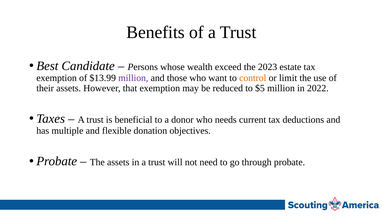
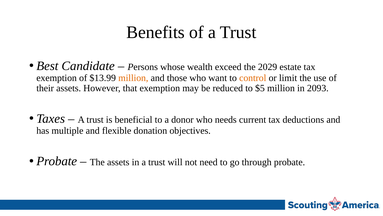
2023: 2023 -> 2029 (268, 67)
million colour: purple -> orange (133, 78)
2022: 2022 -> 2093 (318, 88)
